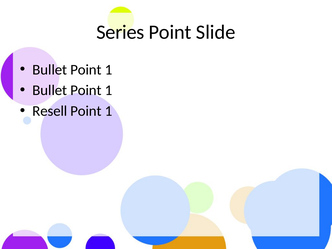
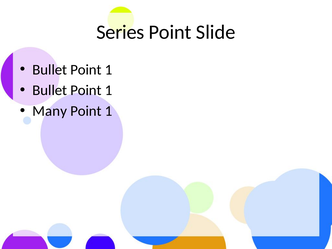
Resell: Resell -> Many (50, 111)
